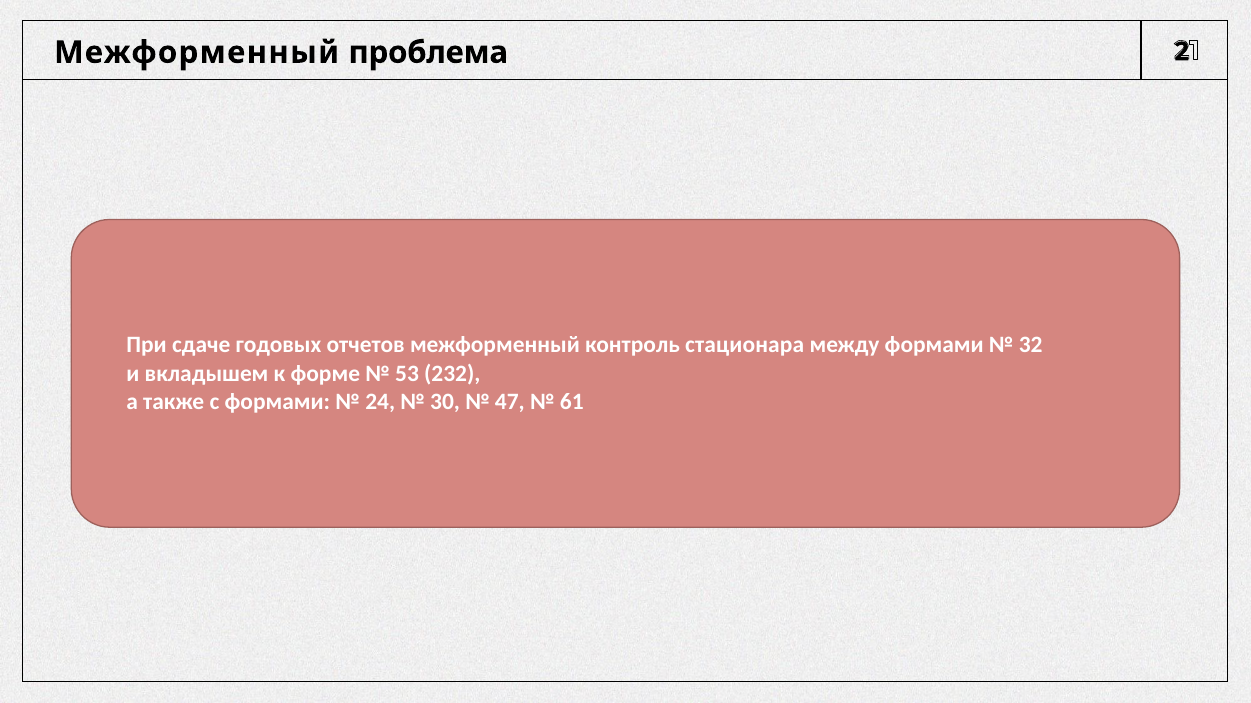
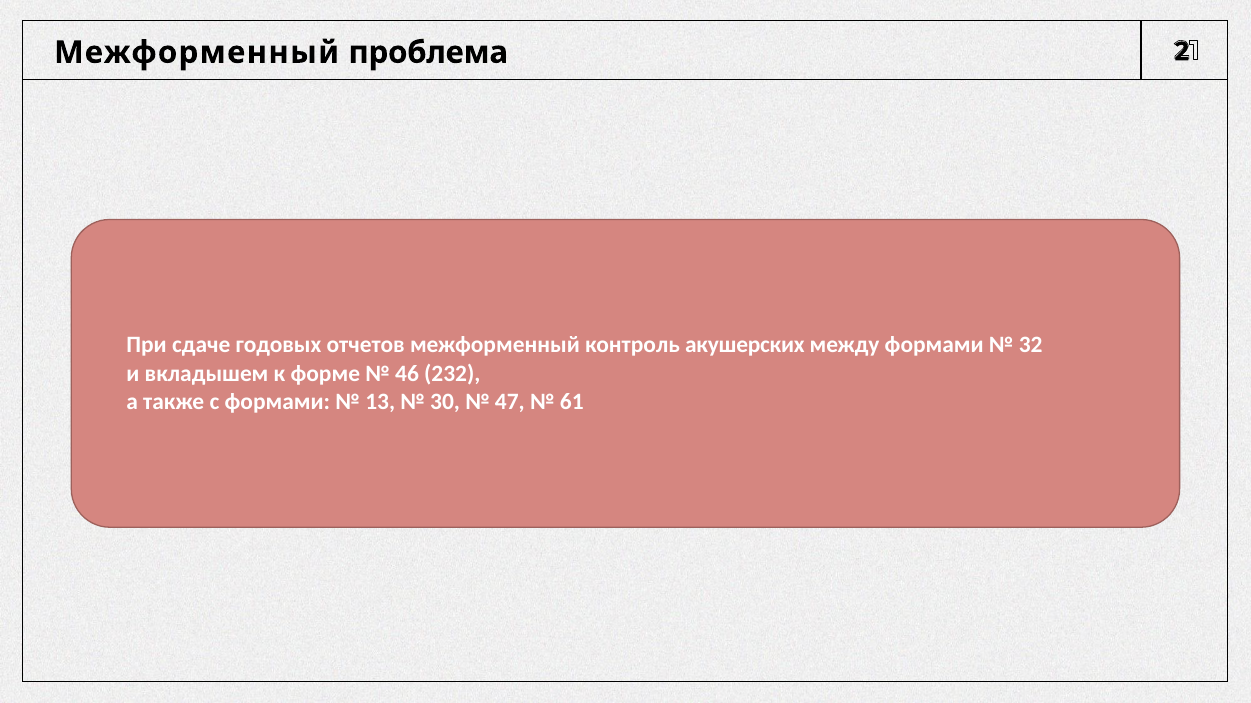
стационара: стационара -> акушерских (745, 346)
53: 53 -> 46 (407, 374)
24: 24 -> 13 (380, 402)
